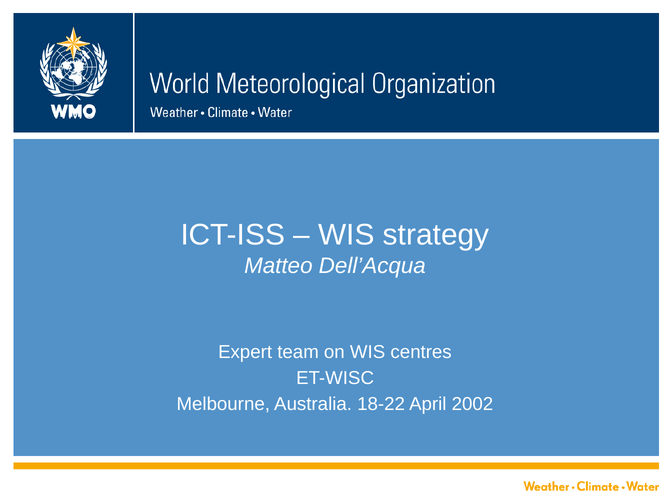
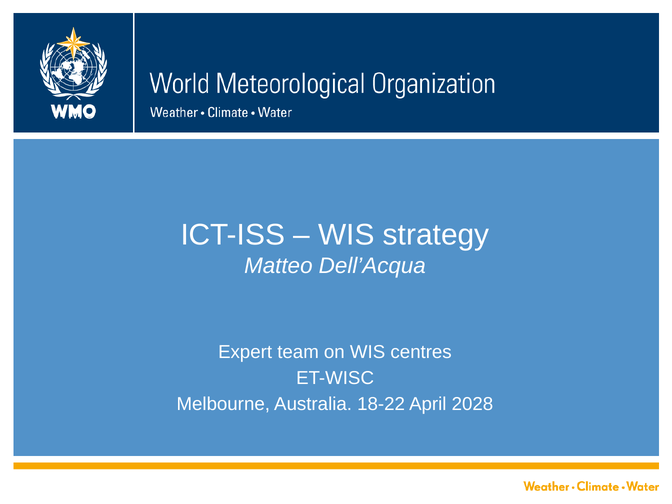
2002: 2002 -> 2028 (472, 404)
